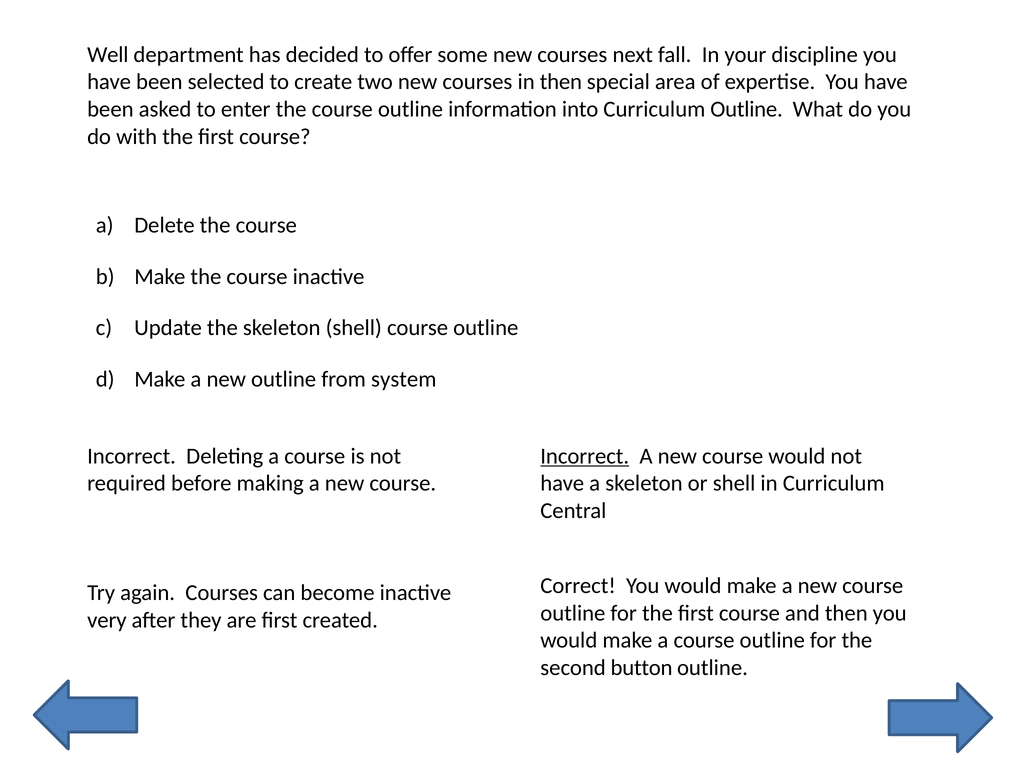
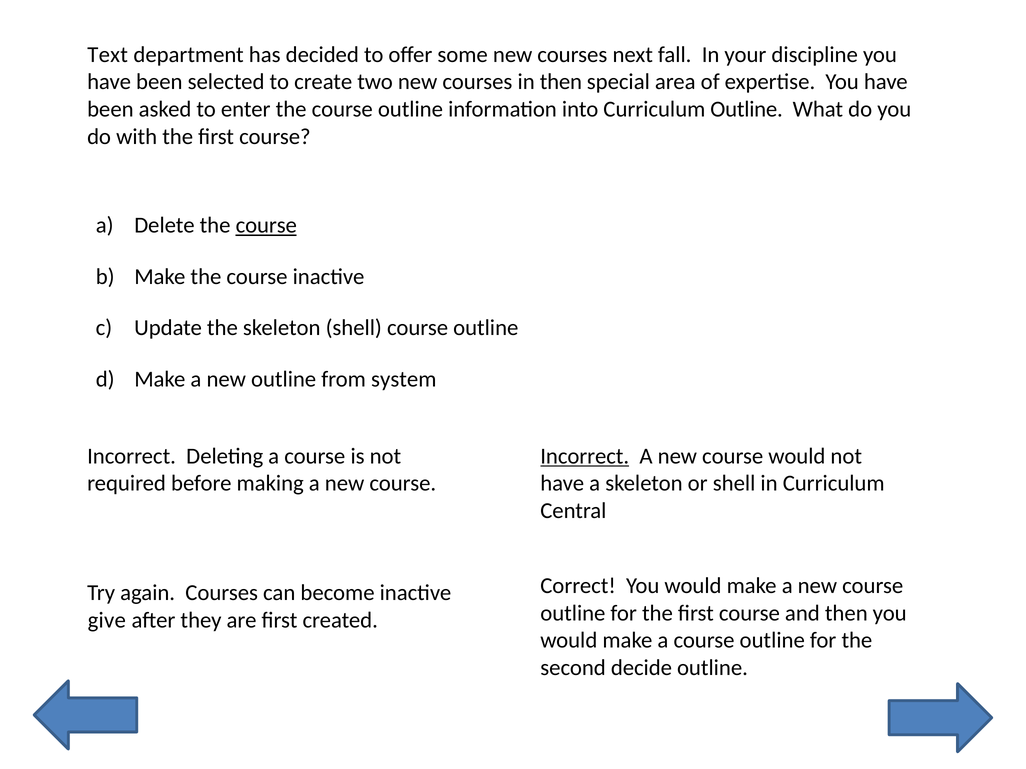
Well: Well -> Text (108, 55)
course underline: none -> present (266, 226)
very: very -> give (107, 621)
button: button -> decide (641, 668)
